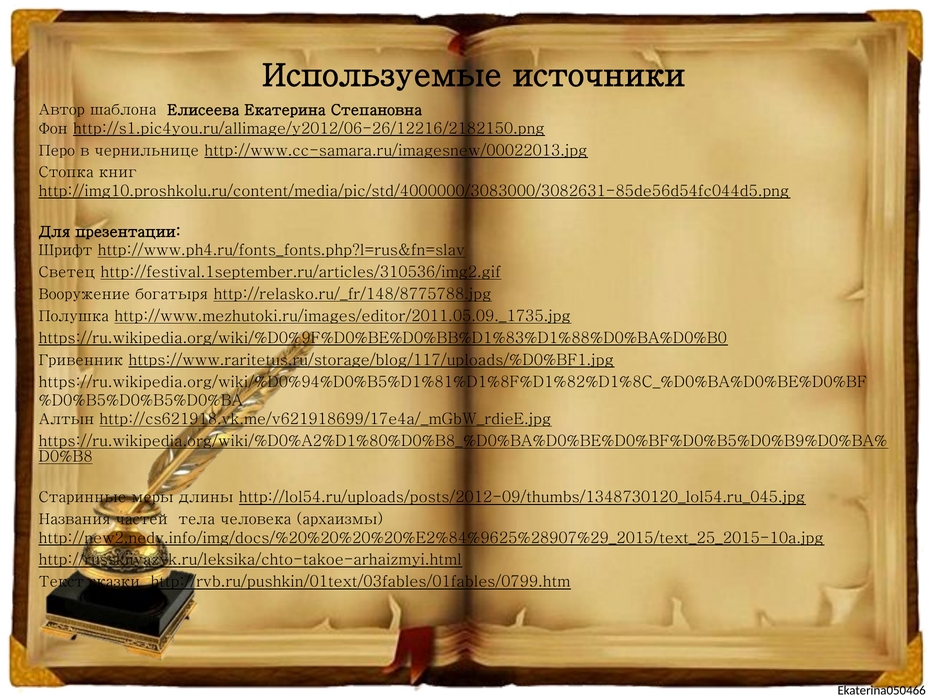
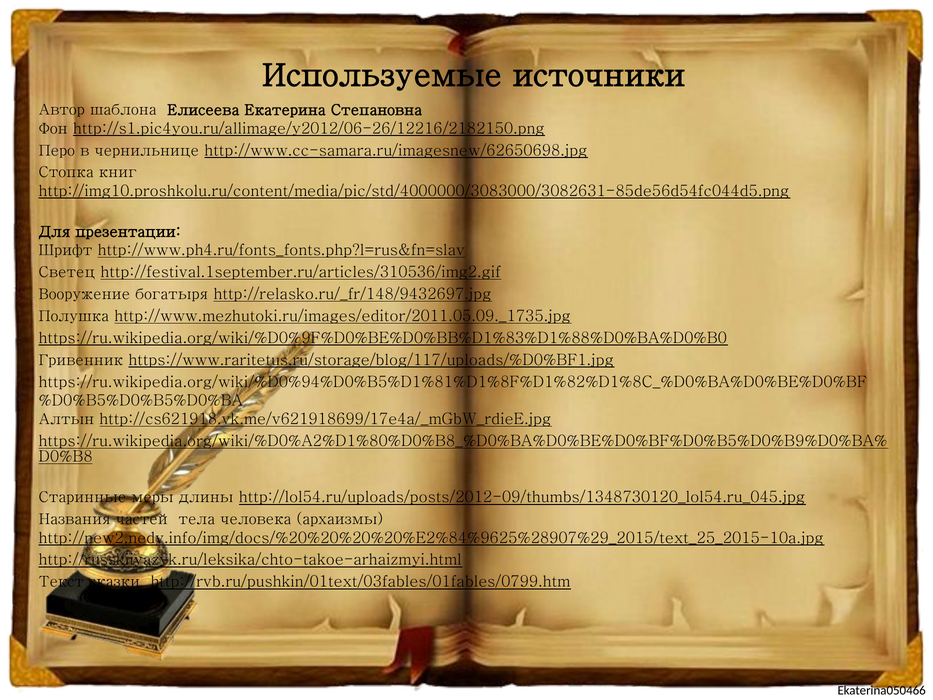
http://www.cc-samara.ru/imagesnew/00022013.jpg: http://www.cc-samara.ru/imagesnew/00022013.jpg -> http://www.cc-samara.ru/imagesnew/62650698.jpg (396, 150)
http://relasko.ru/_fr/148/8775788.jpg: http://relasko.ru/_fr/148/8775788.jpg -> http://relasko.ru/_fr/148/9432697.jpg (352, 294)
